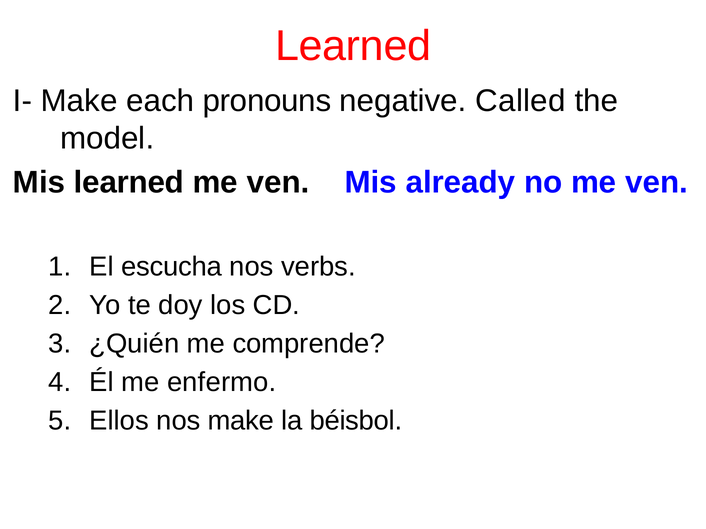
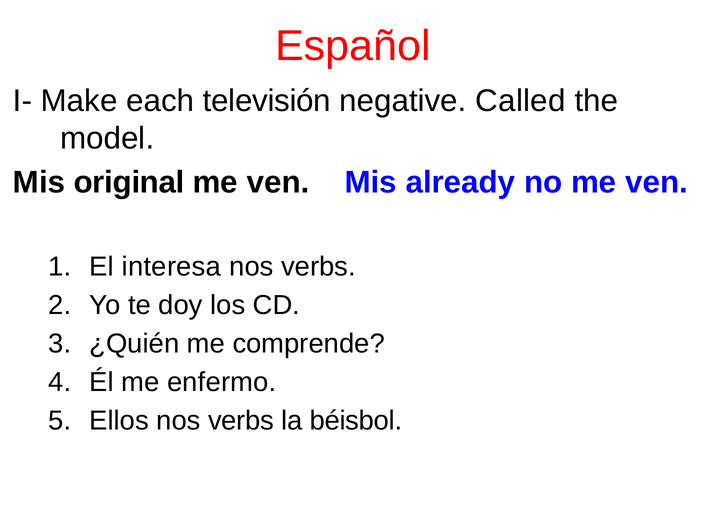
Learned: Learned -> Español (353, 46)
pronouns: pronouns -> televisión (267, 101)
Mis learned: learned -> original (129, 183)
escucha: escucha -> interesa (171, 267)
Ellos nos make: make -> verbs (241, 421)
